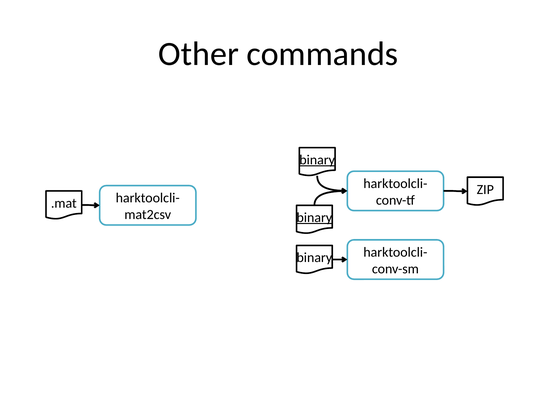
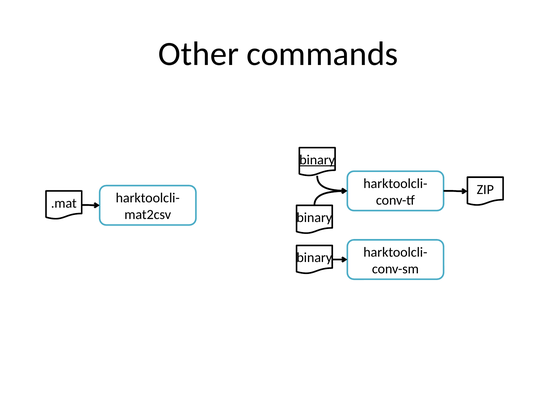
binary underline: present -> none (314, 218)
